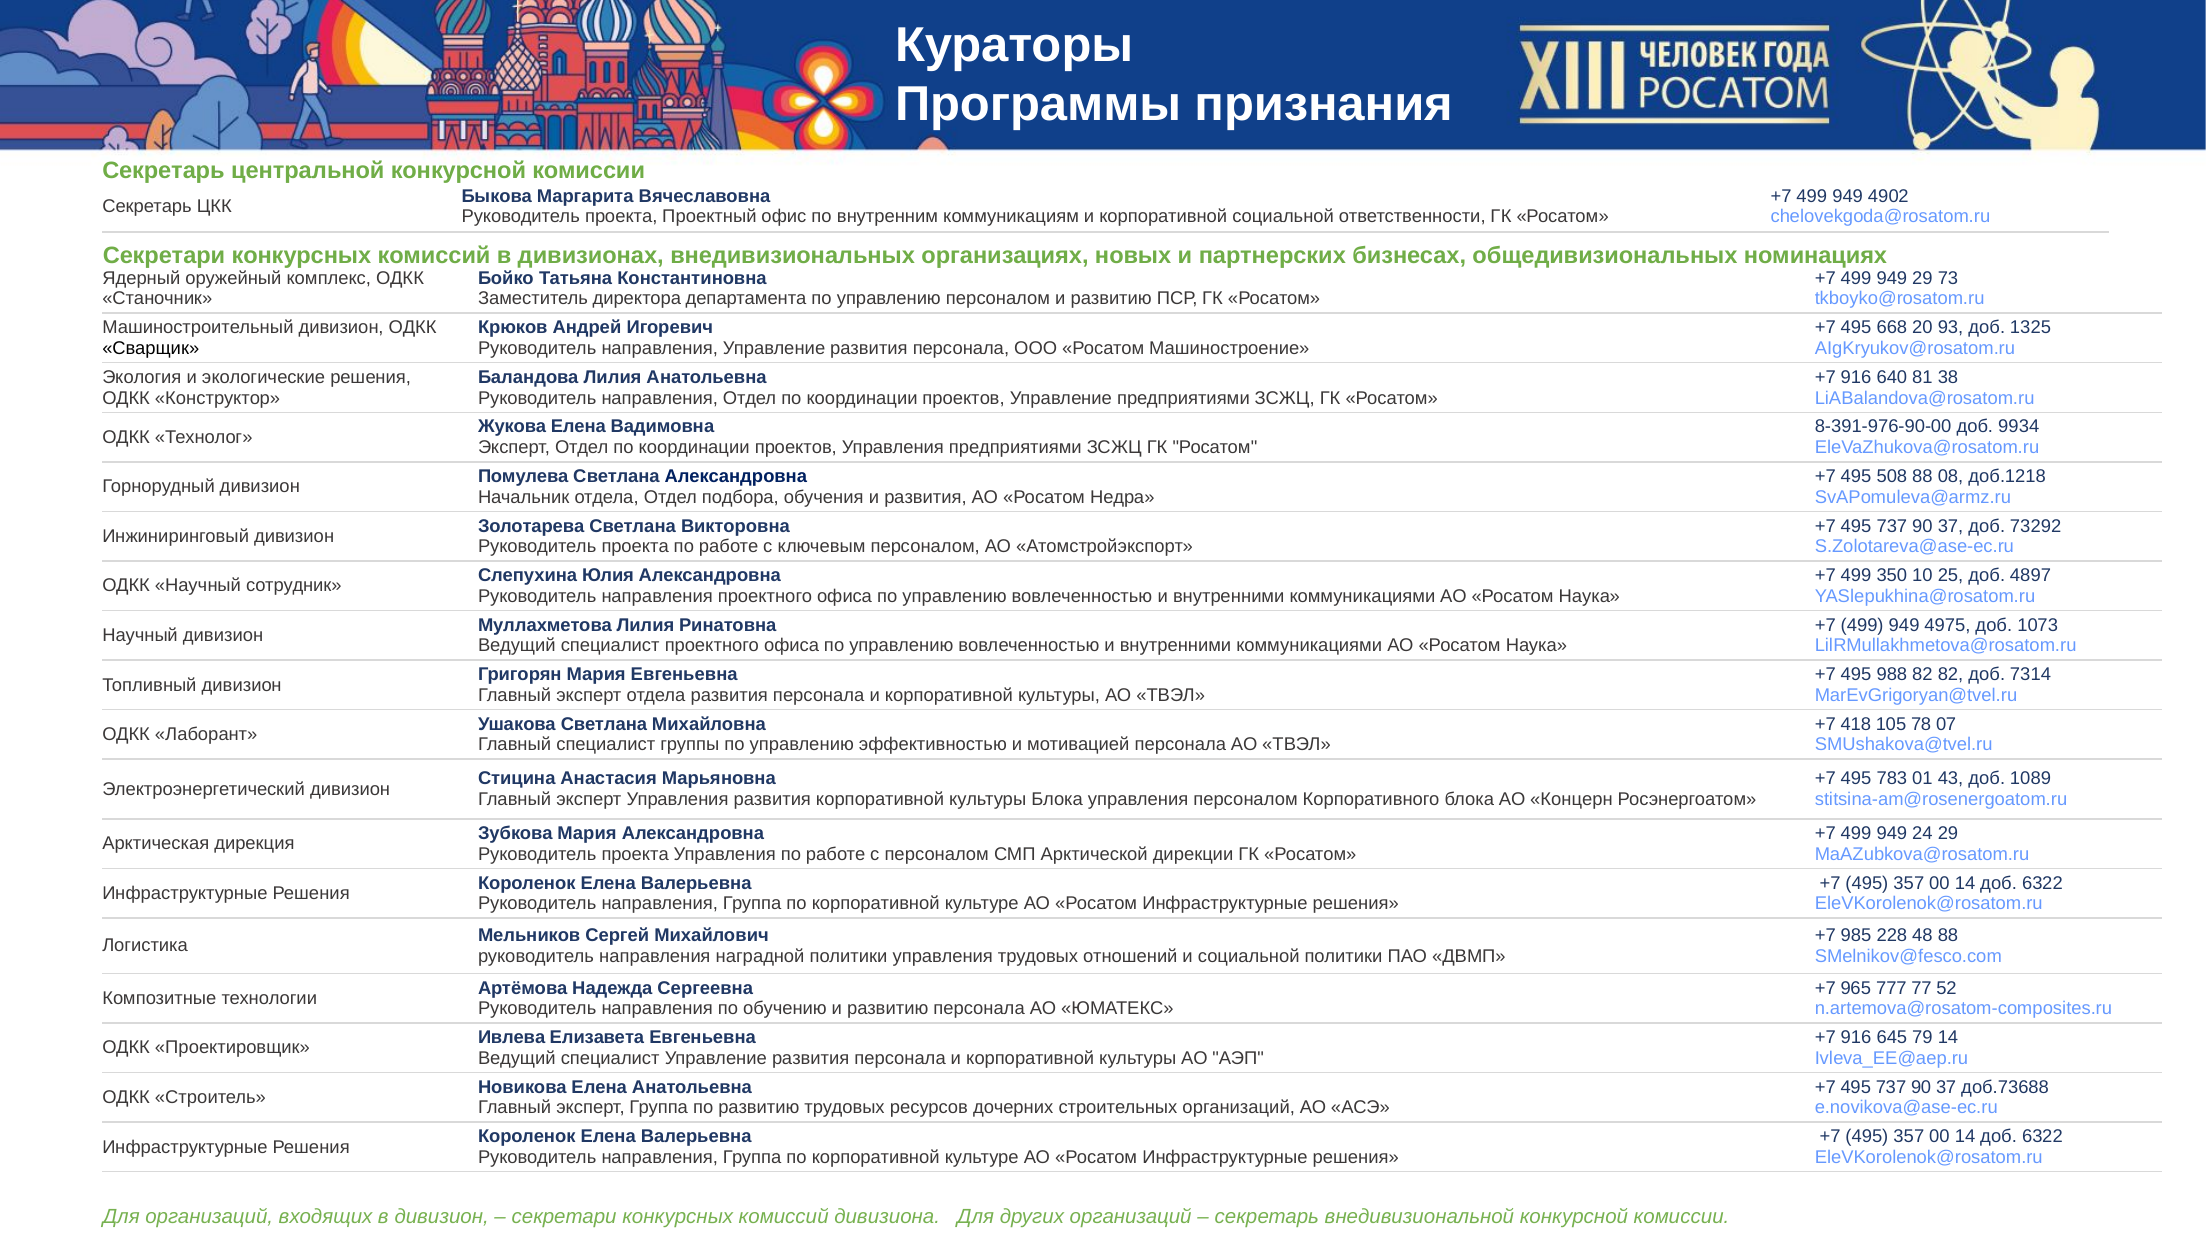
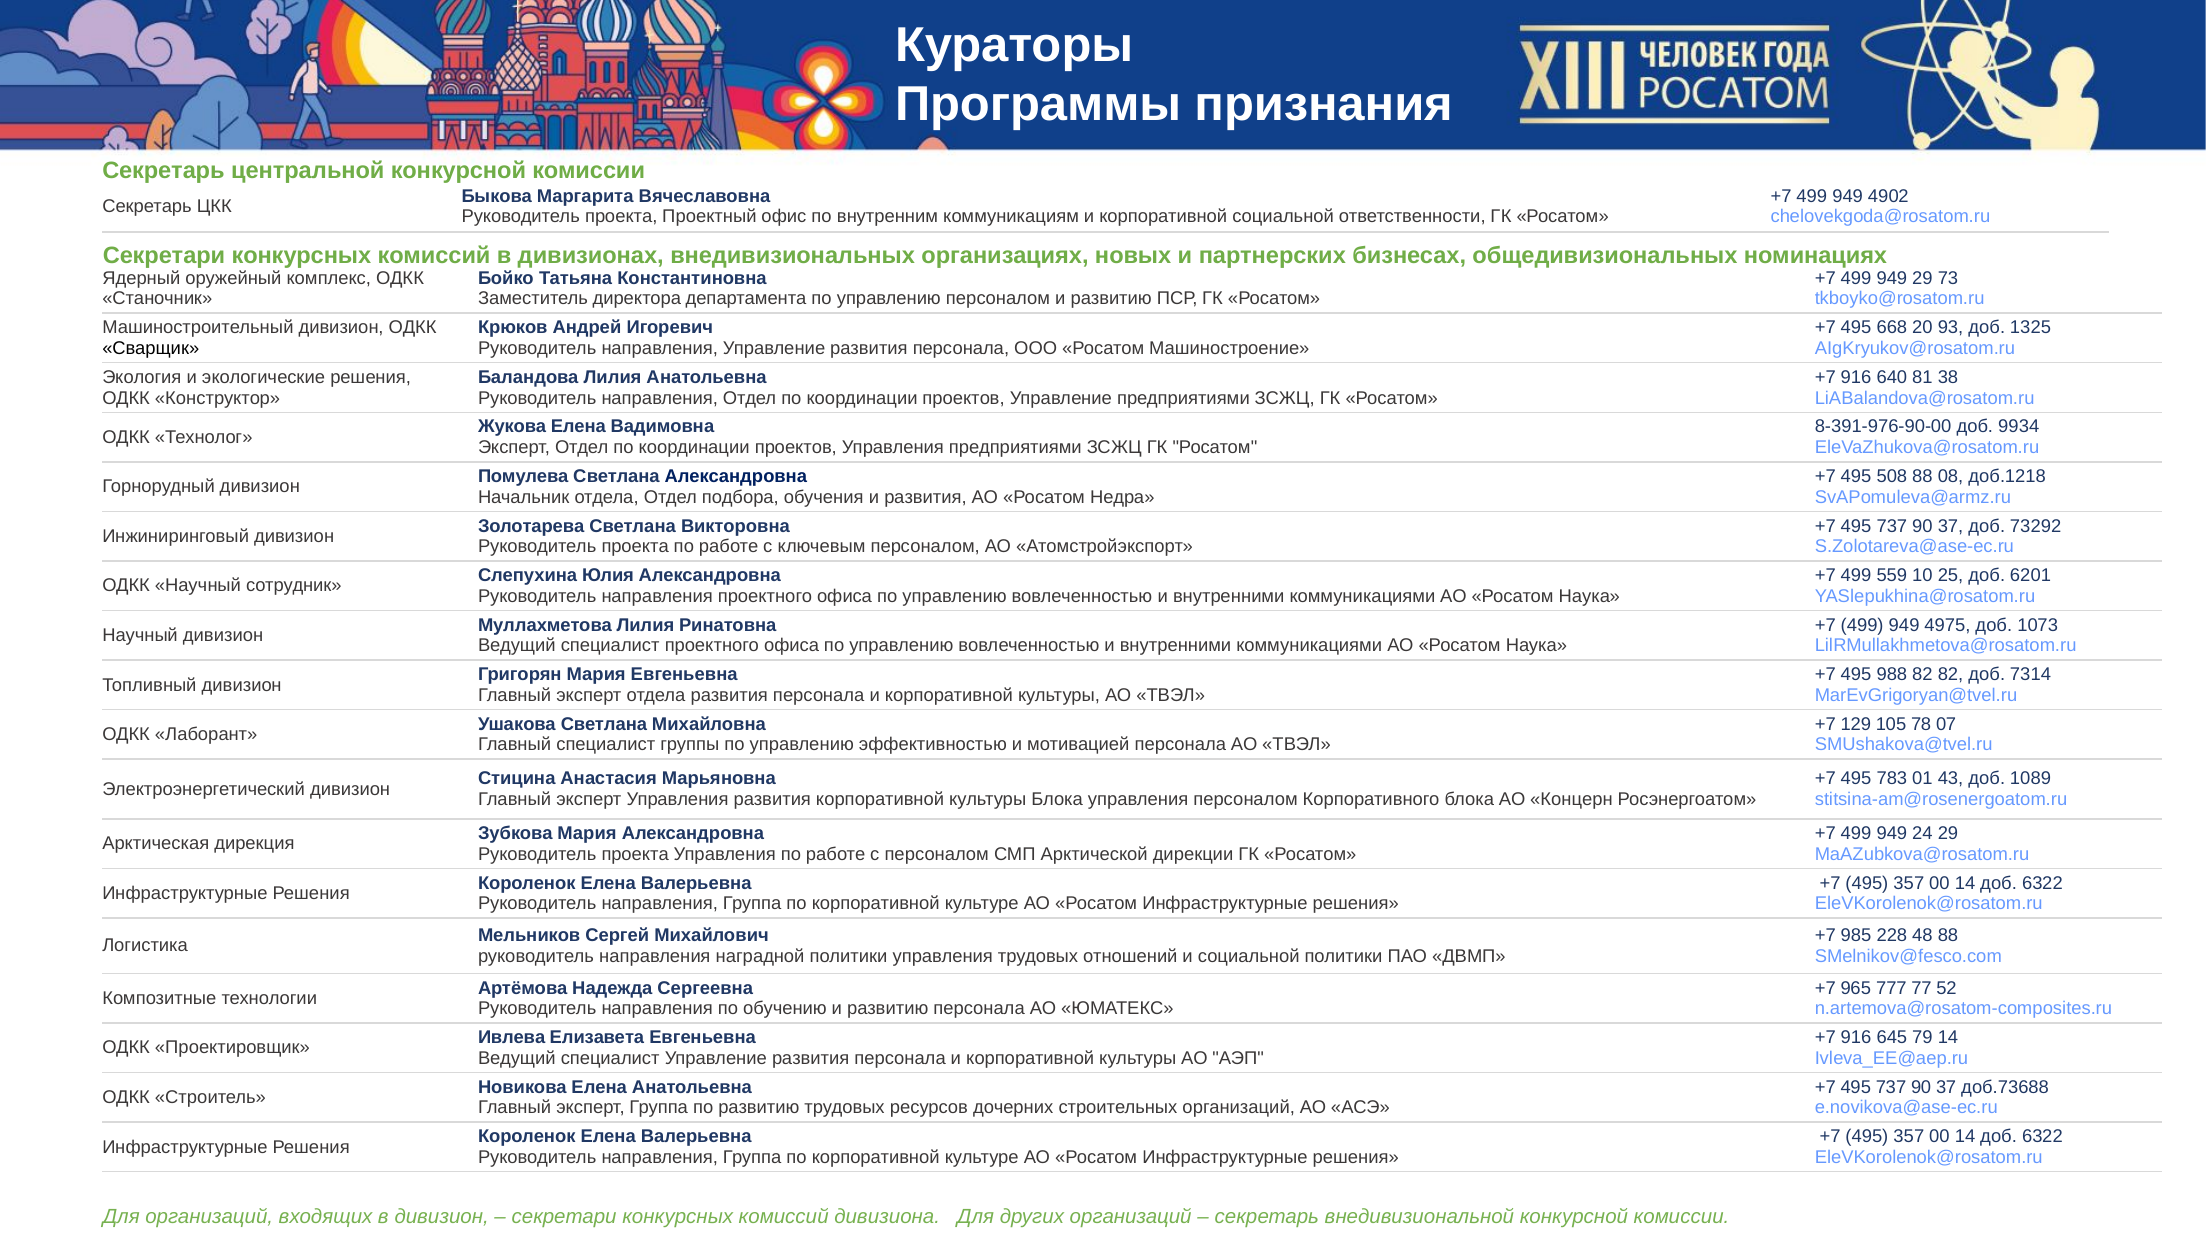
350: 350 -> 559 (1892, 576)
4897: 4897 -> 6201 (2031, 576)
418: 418 -> 129 (1856, 724)
